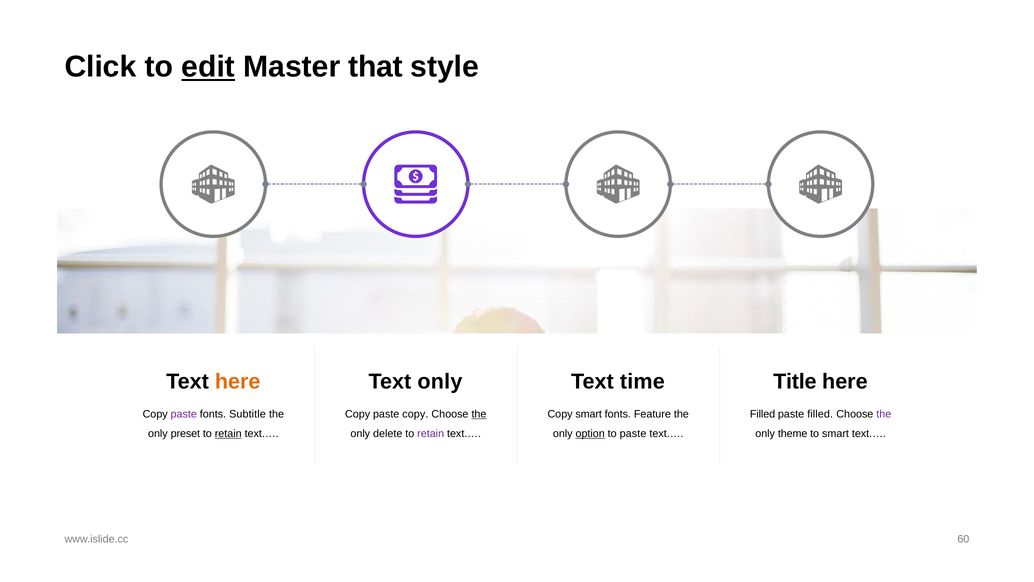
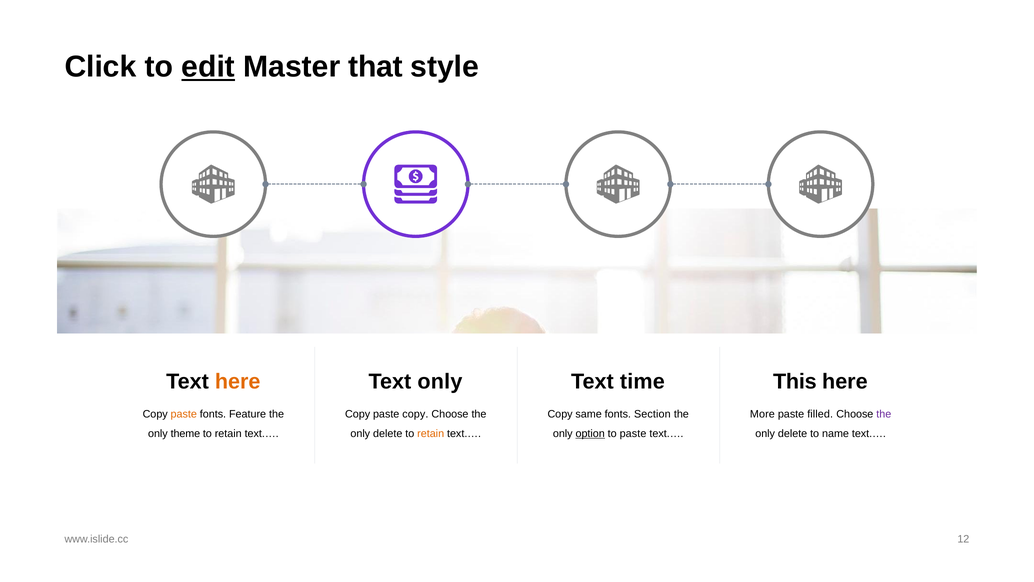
Title: Title -> This (795, 381)
paste colour: purple -> orange (184, 414)
Subtitle: Subtitle -> Feature (248, 414)
the underline: present -> none (479, 414)
Copy smart: smart -> same (589, 414)
Feature: Feature -> Section (652, 414)
Filled: Filled -> More (762, 414)
preset: preset -> theme (185, 433)
retain underline: present -> none (228, 433)
retain colour: purple -> orange (431, 433)
theme: theme -> delete (793, 433)
to smart: smart -> name (836, 433)
60: 60 -> 12 (963, 539)
